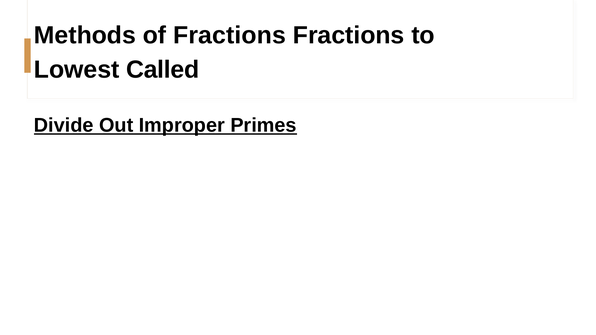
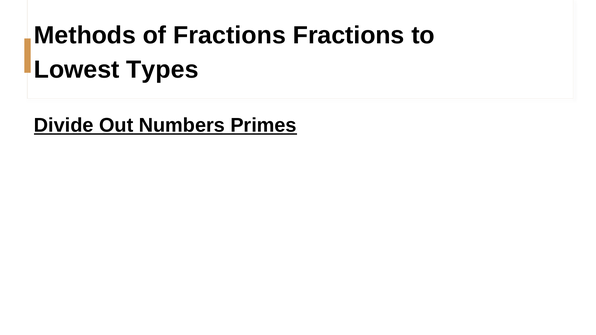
Called: Called -> Types (162, 70)
Improper: Improper -> Numbers (182, 125)
